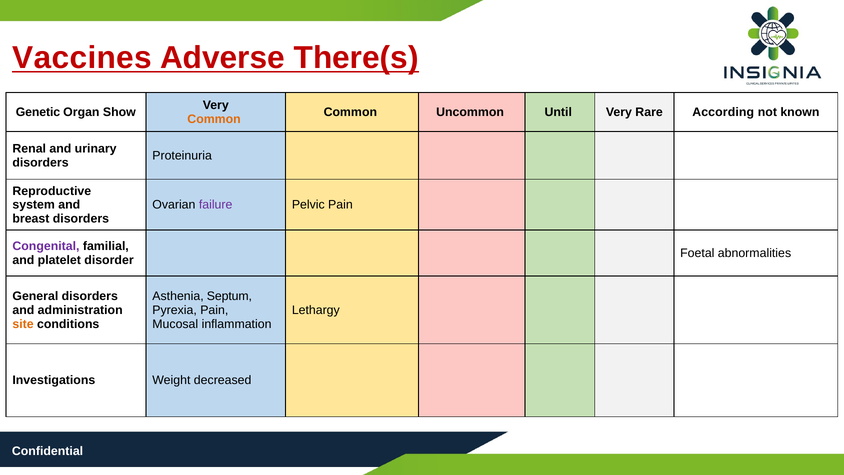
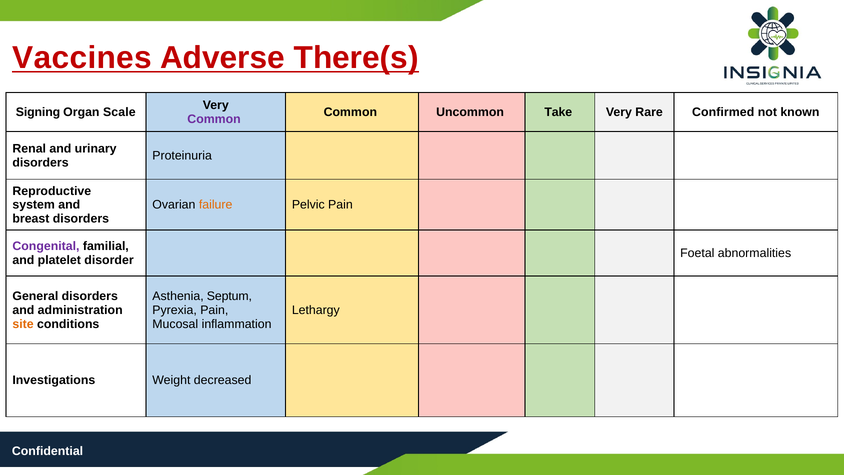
Genetic: Genetic -> Signing (38, 112)
Show: Show -> Scale (119, 112)
Until: Until -> Take (558, 112)
According: According -> Confirmed (723, 112)
Common colour: orange -> purple (214, 119)
failure colour: purple -> orange (216, 205)
